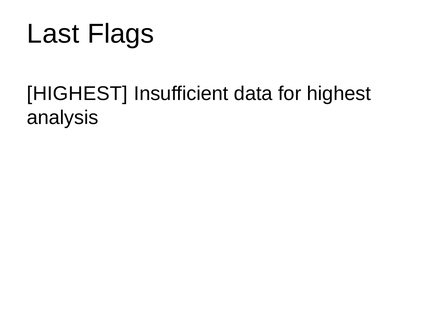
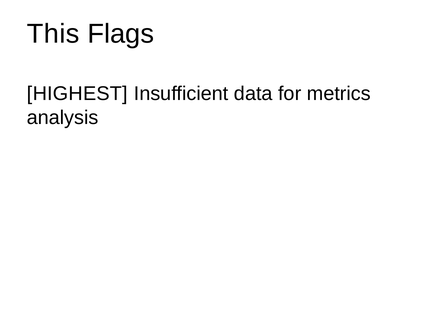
Last: Last -> This (53, 34)
for highest: highest -> metrics (339, 94)
